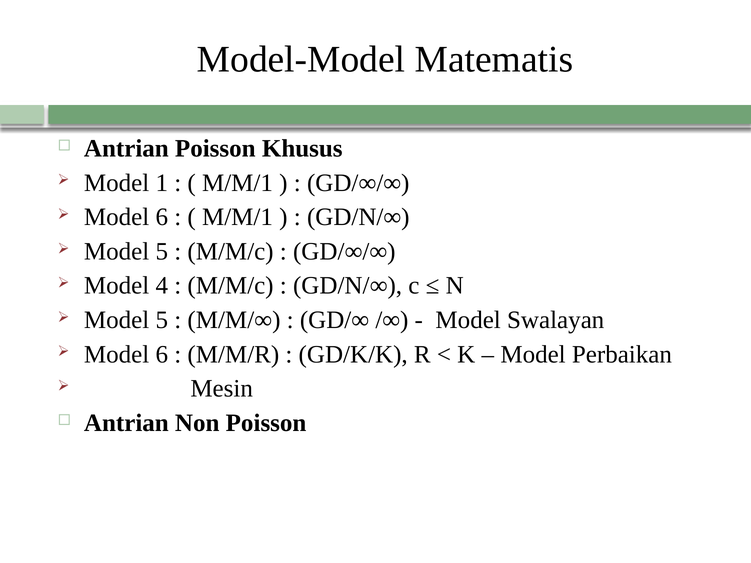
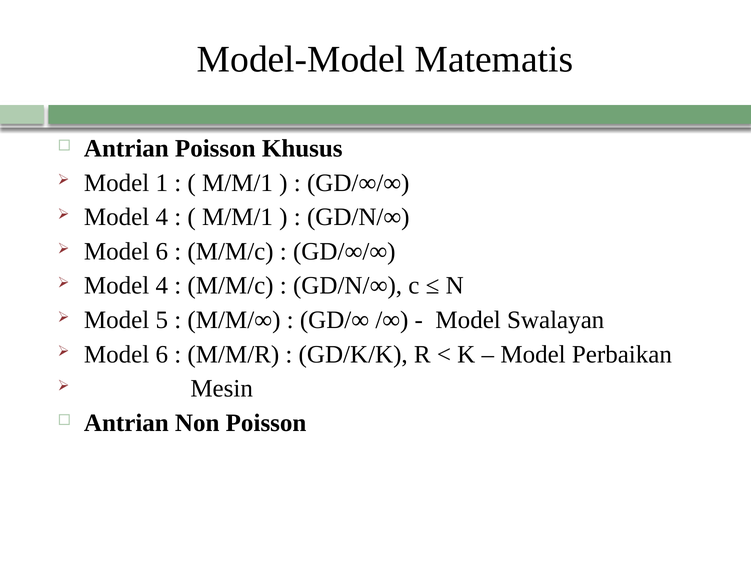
6: 6 -> 4 (162, 217)
5: 5 -> 6 (162, 251)
